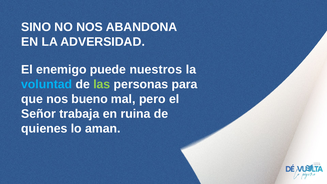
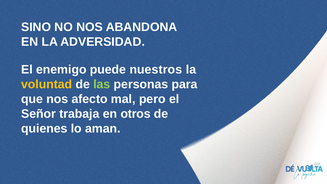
voluntad colour: light blue -> yellow (47, 84)
bueno: bueno -> afecto (90, 99)
ruina: ruina -> otros (136, 114)
